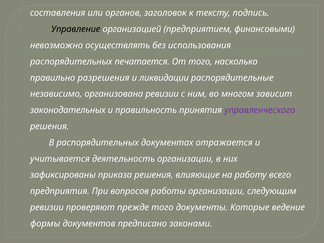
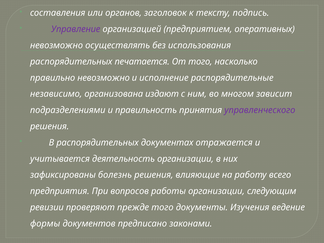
Управление colour: black -> purple (76, 29)
финансовыми: финансовыми -> оперативных (265, 29)
правильно разрешения: разрешения -> невозможно (104, 78)
ликвидации: ликвидации -> исполнение (164, 78)
организована ревизии: ревизии -> издают (162, 94)
законодательных: законодательных -> подразделениями (68, 110)
приказа: приказа -> болезнь (115, 175)
Которые: Которые -> Изучения (250, 207)
